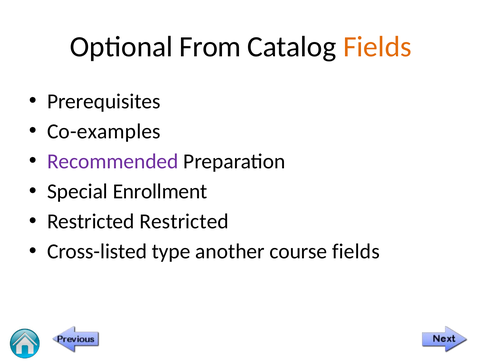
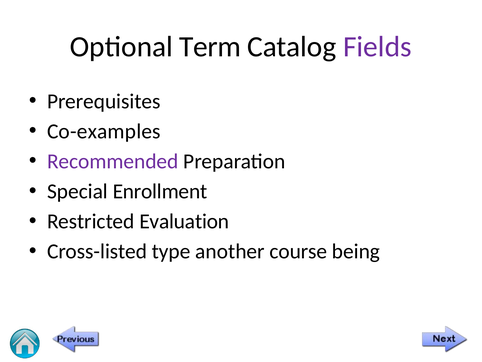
From: From -> Term (210, 47)
Fields colour: orange -> purple (377, 47)
Restricted Restricted: Restricted -> Evaluation (184, 221)
course fields: fields -> being (356, 251)
